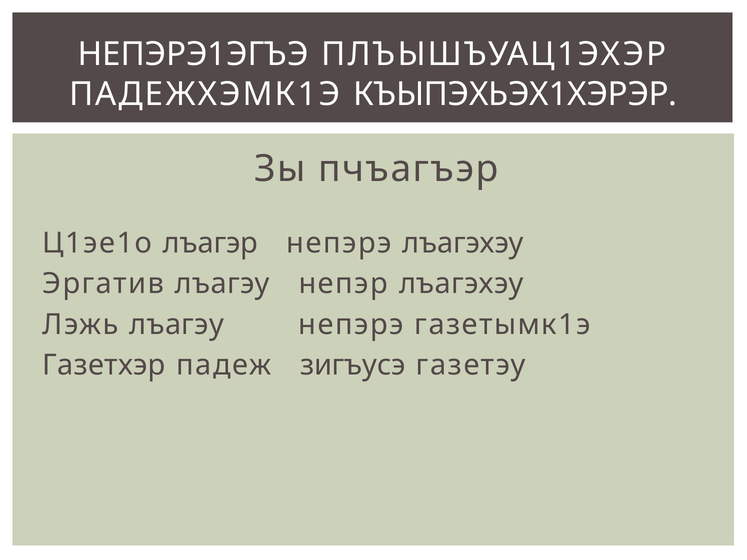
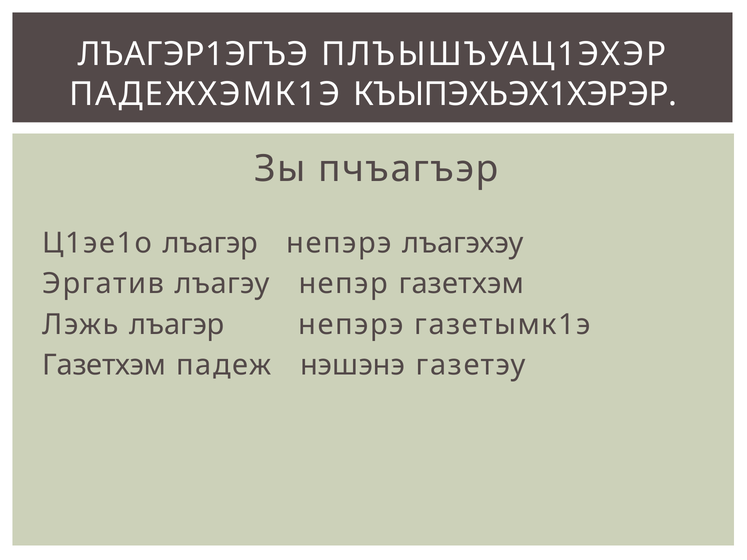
НЕПЭРЭ1ЭГЪЭ: НЕПЭРЭ1ЭГЪЭ -> ЛЪАГЭР1ЭГЪЭ (193, 55)
непэр лъагэхэу: лъагэхэу -> газетхэм (461, 284)
Лэжь лъагэу: лъагэу -> лъагэр (177, 325)
Газетхэр: Газетхэр -> Газетхэм (104, 365)
зигъусэ: зигъусэ -> нэшэнэ (353, 365)
